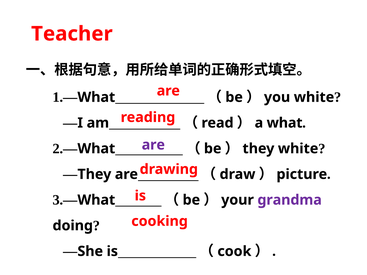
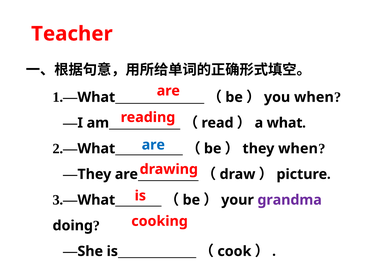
white: white -> when (314, 97)
white: white -> when (298, 149)
are colour: purple -> blue (153, 145)
